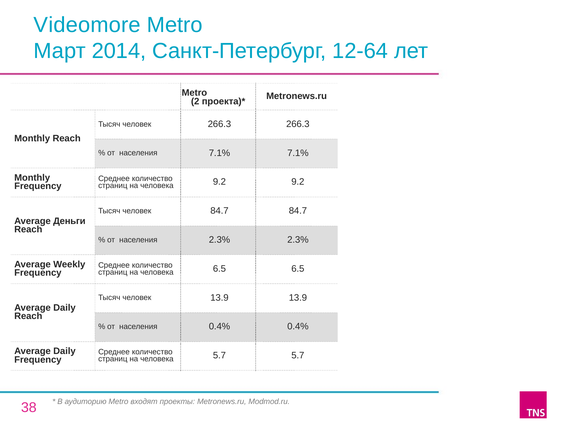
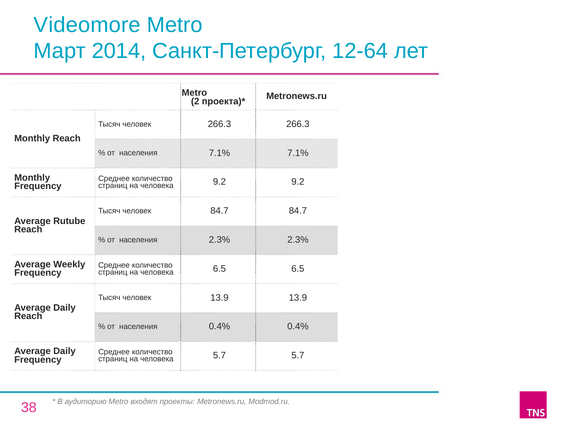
Деньги: Деньги -> Rutube (69, 221)
